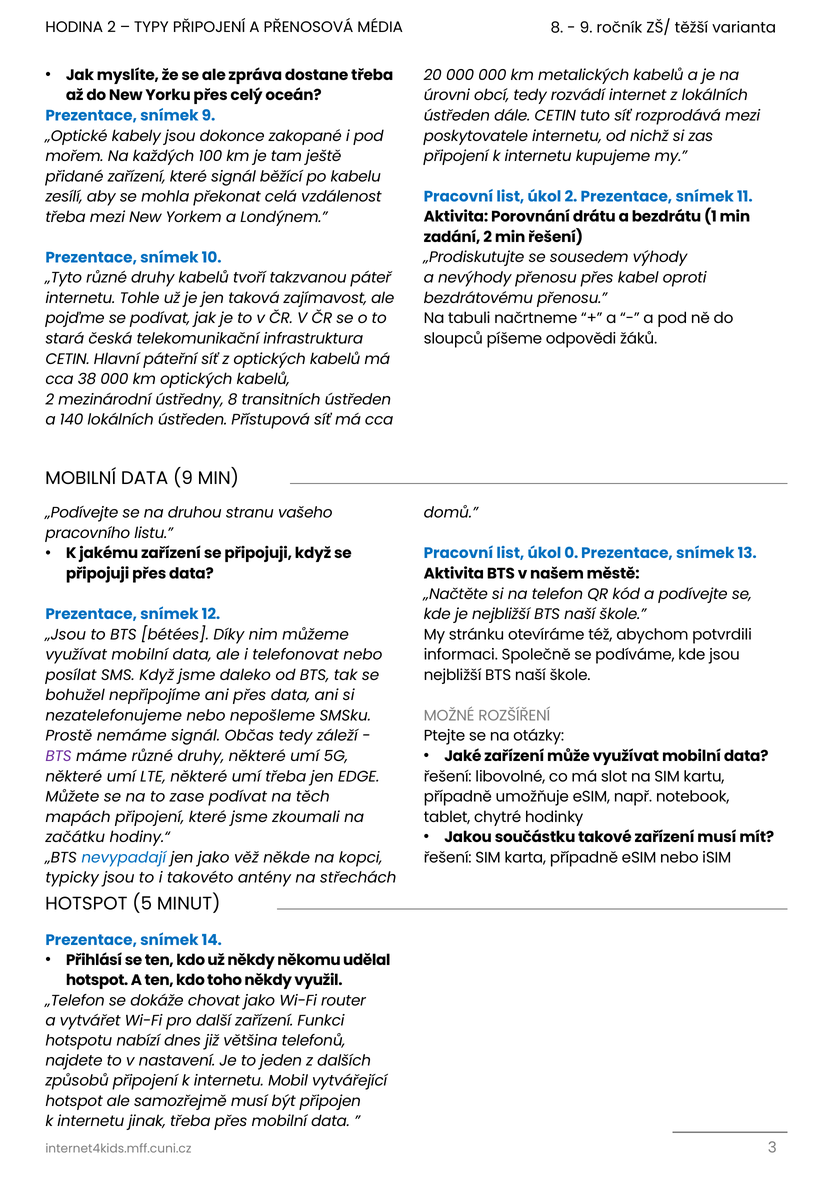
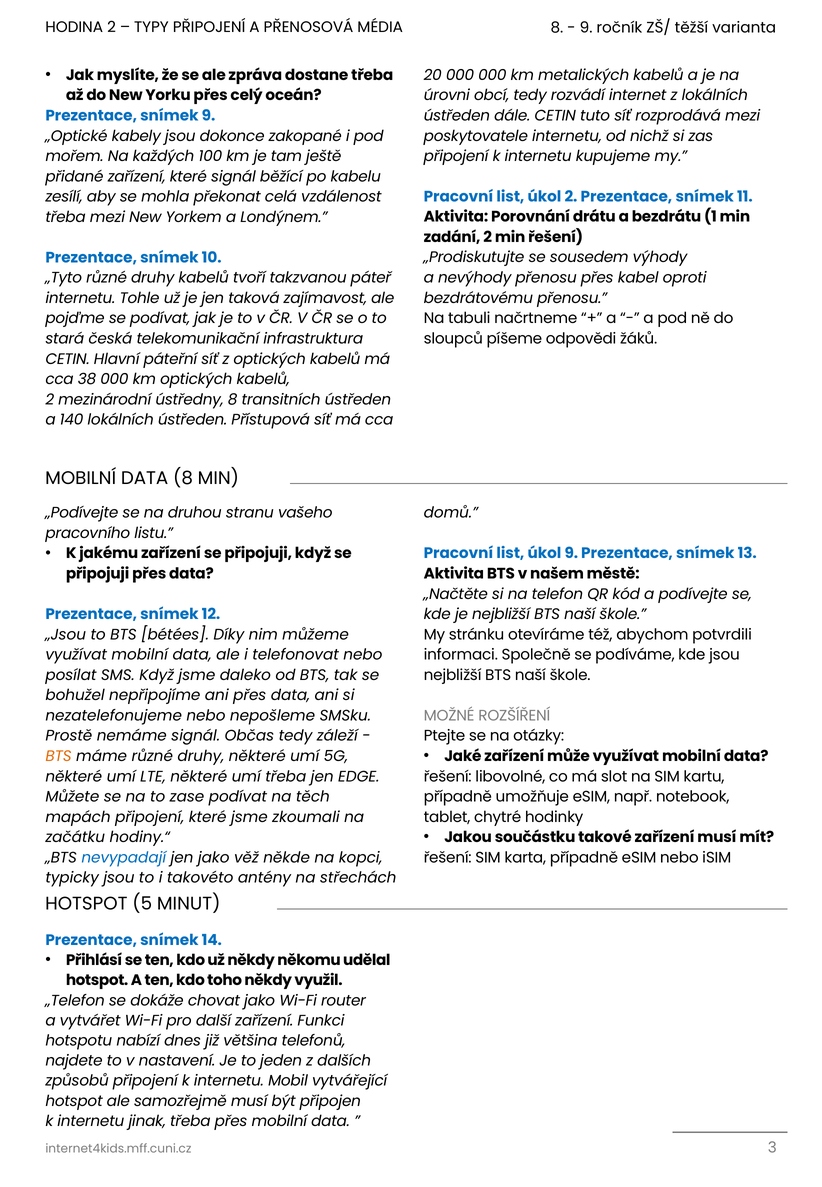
DATA 9: 9 -> 8 (183, 478)
úkol 0: 0 -> 9 (571, 554)
BTS colour: purple -> orange (59, 756)
